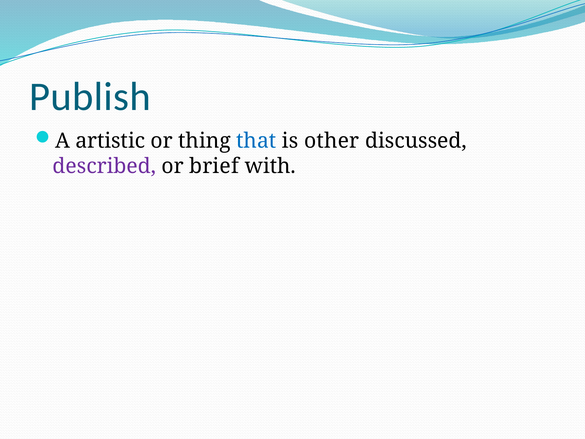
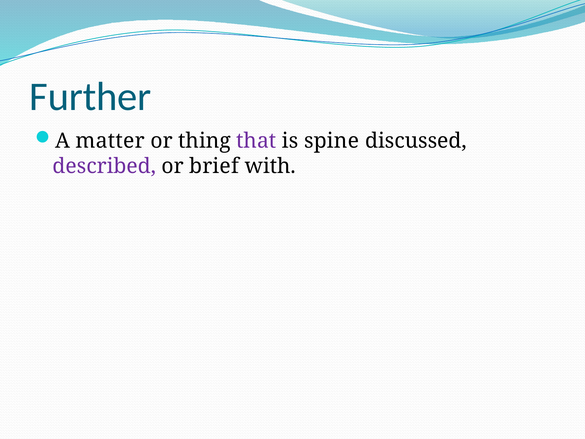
Publish: Publish -> Further (90, 97)
artistic: artistic -> matter (110, 141)
that colour: blue -> purple (256, 141)
other: other -> spine (332, 141)
